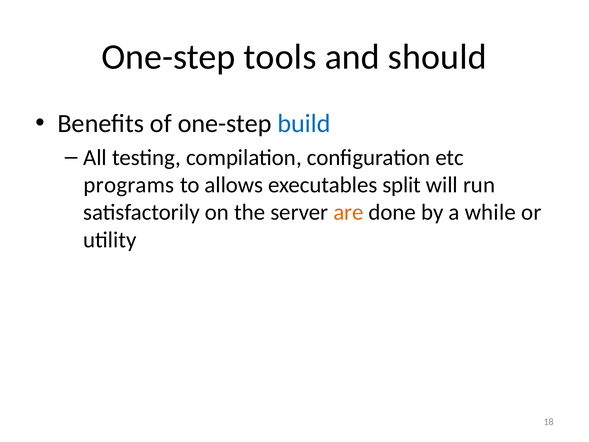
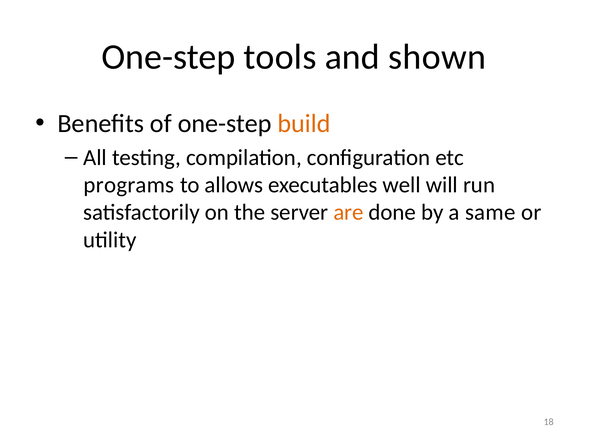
should: should -> shown (437, 57)
build colour: blue -> orange (304, 124)
split: split -> well (402, 185)
while: while -> same (490, 212)
